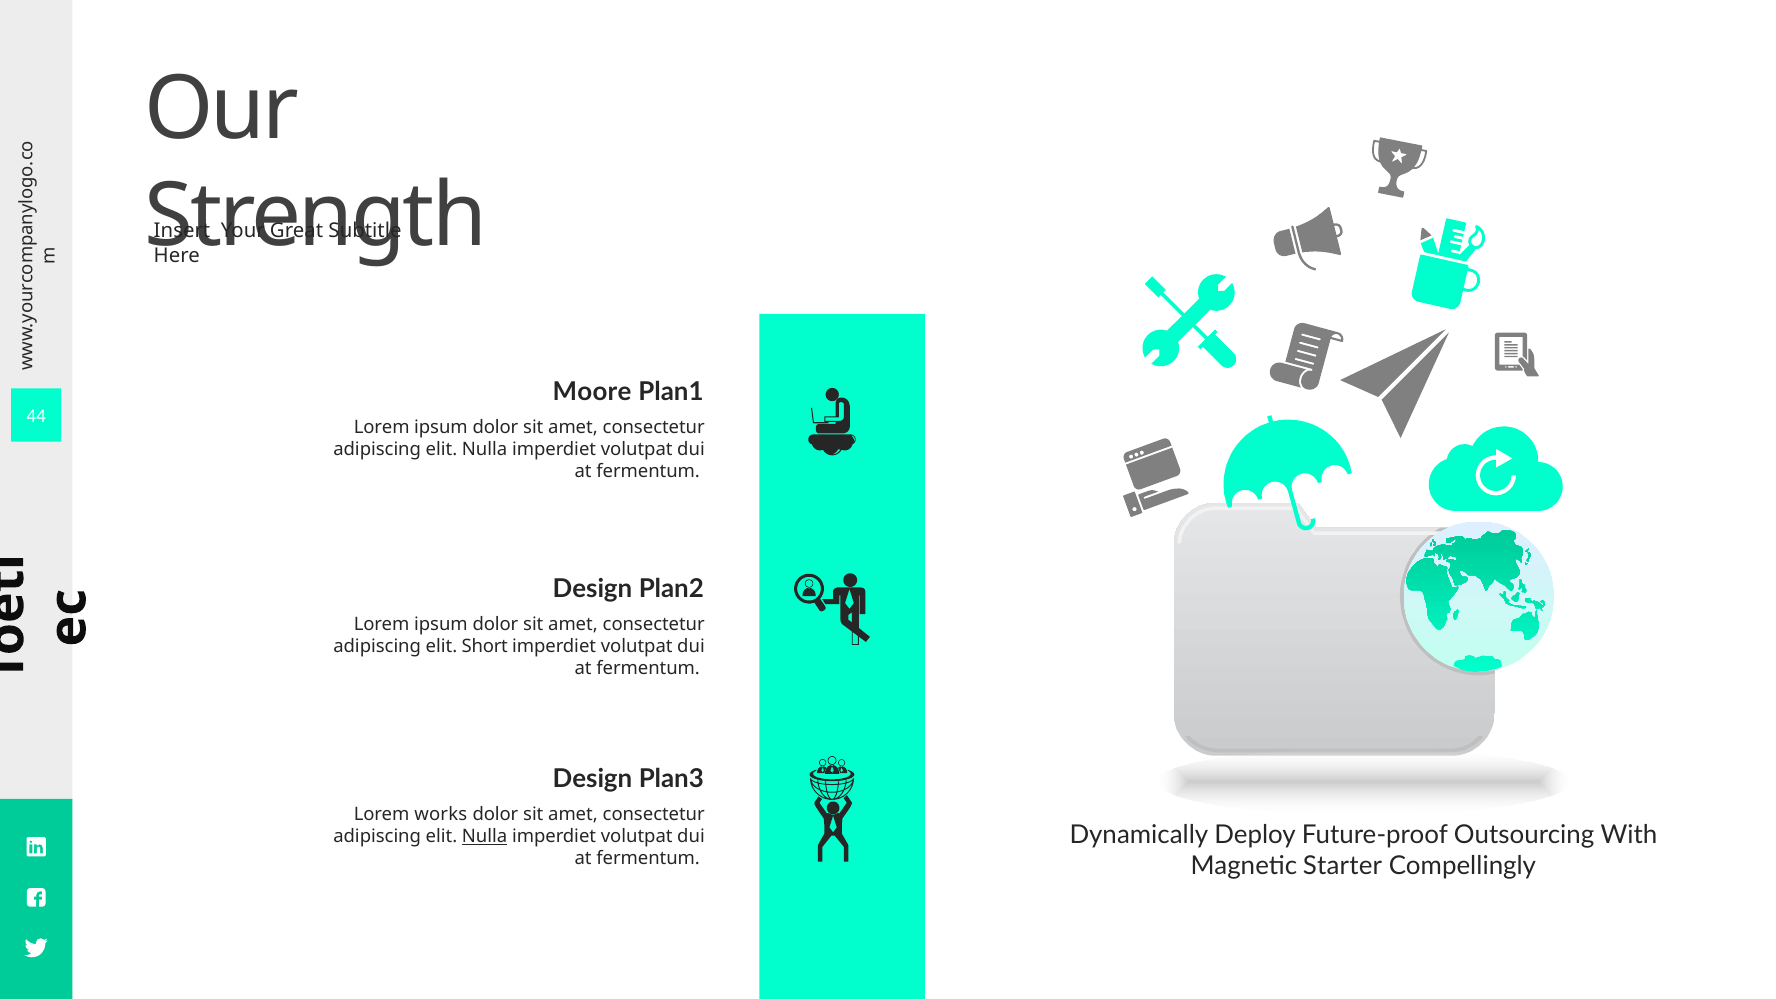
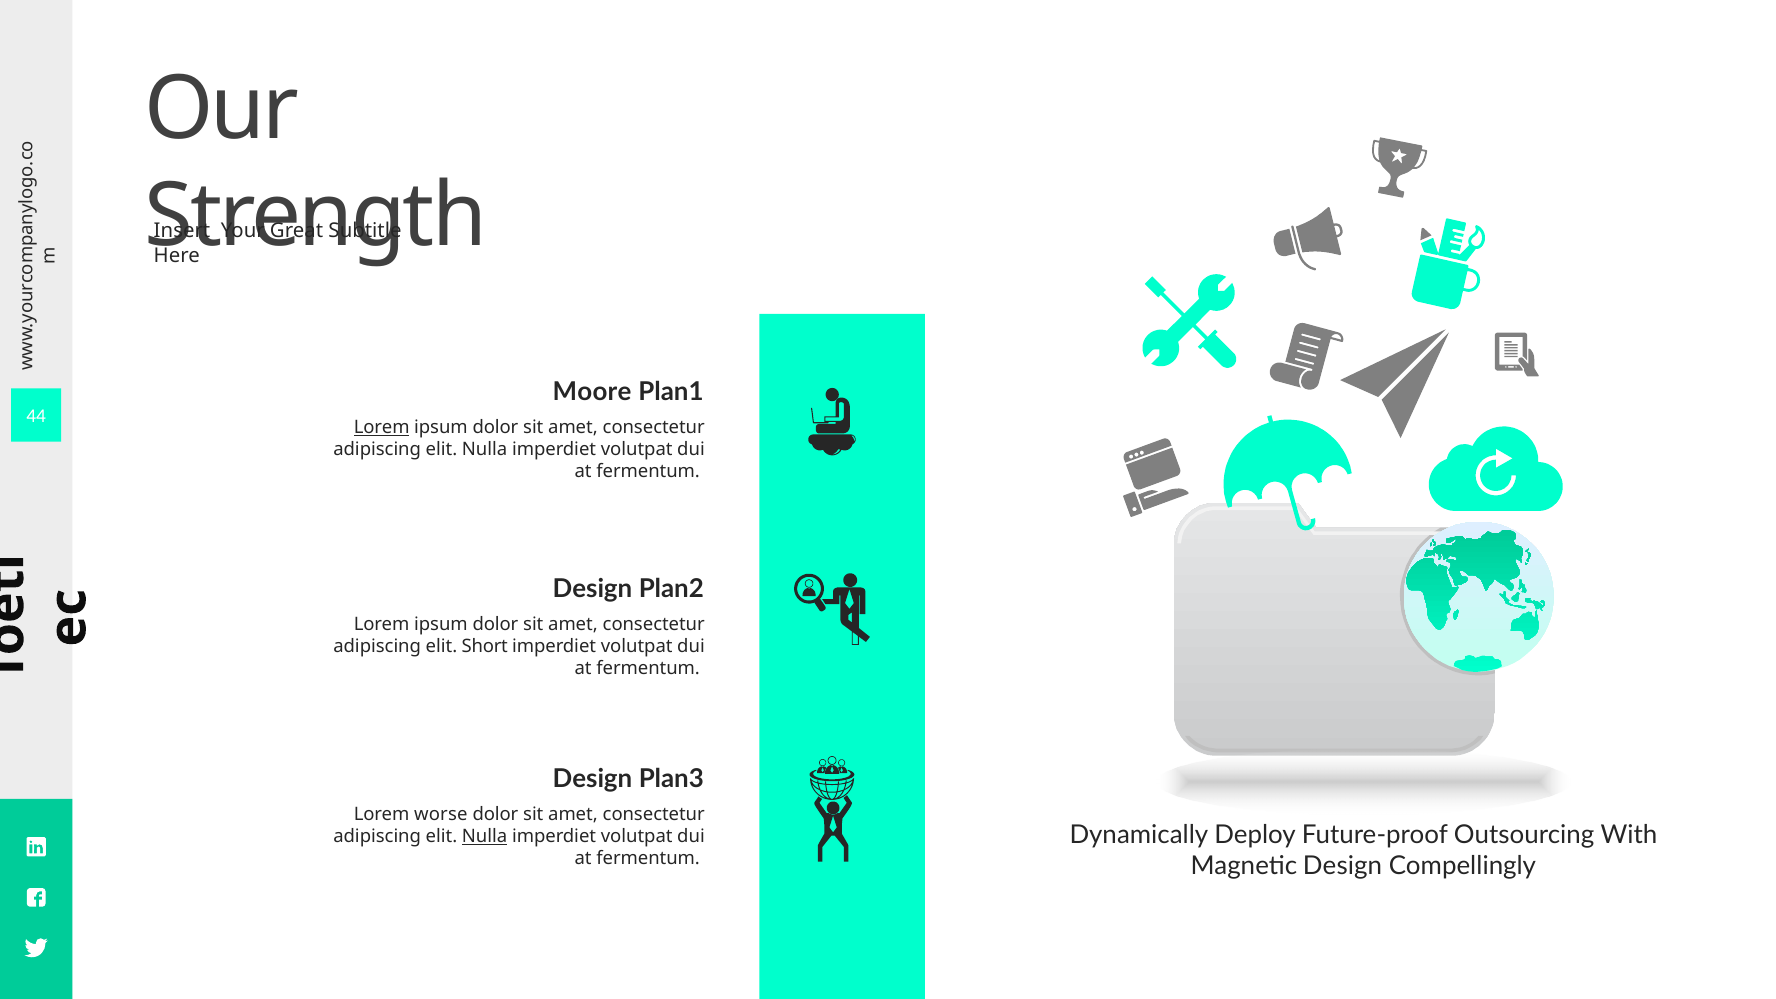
Lorem underline: none -> present (382, 427)
works: works -> worse (441, 814)
Magnetic Starter: Starter -> Design (1343, 866)
